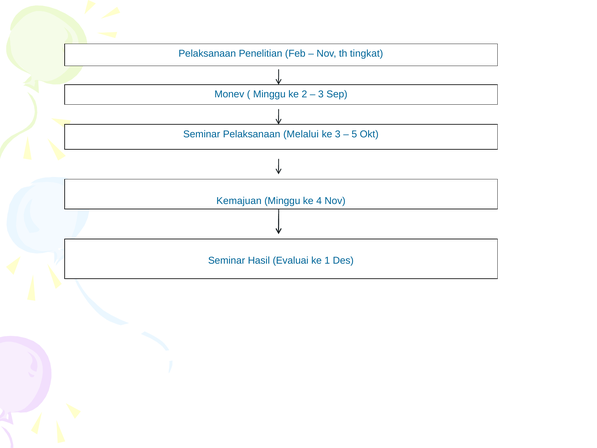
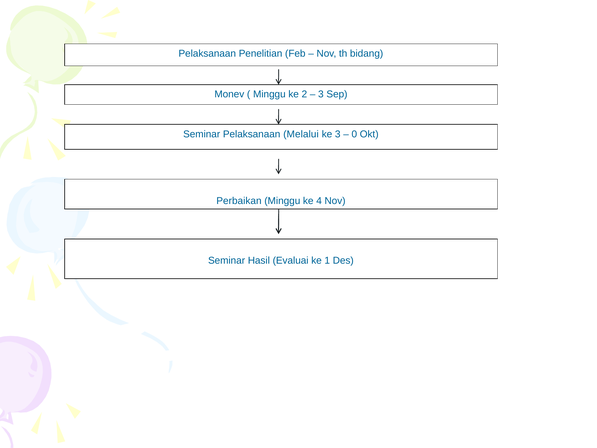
tingkat: tingkat -> bidang (367, 53)
5: 5 -> 0 (354, 134)
Kemajuan: Kemajuan -> Perbaikan (239, 201)
